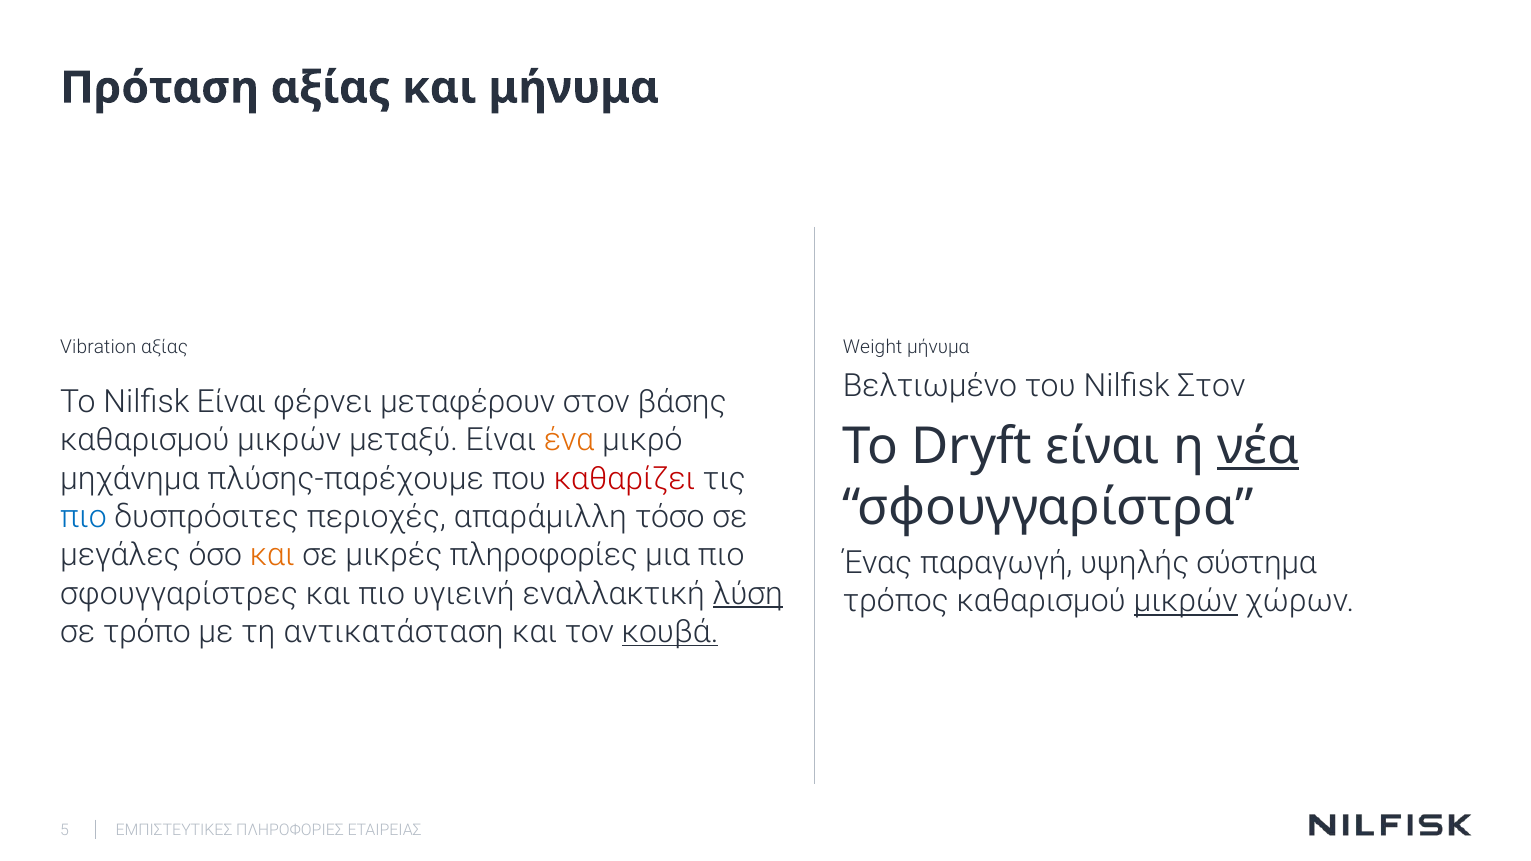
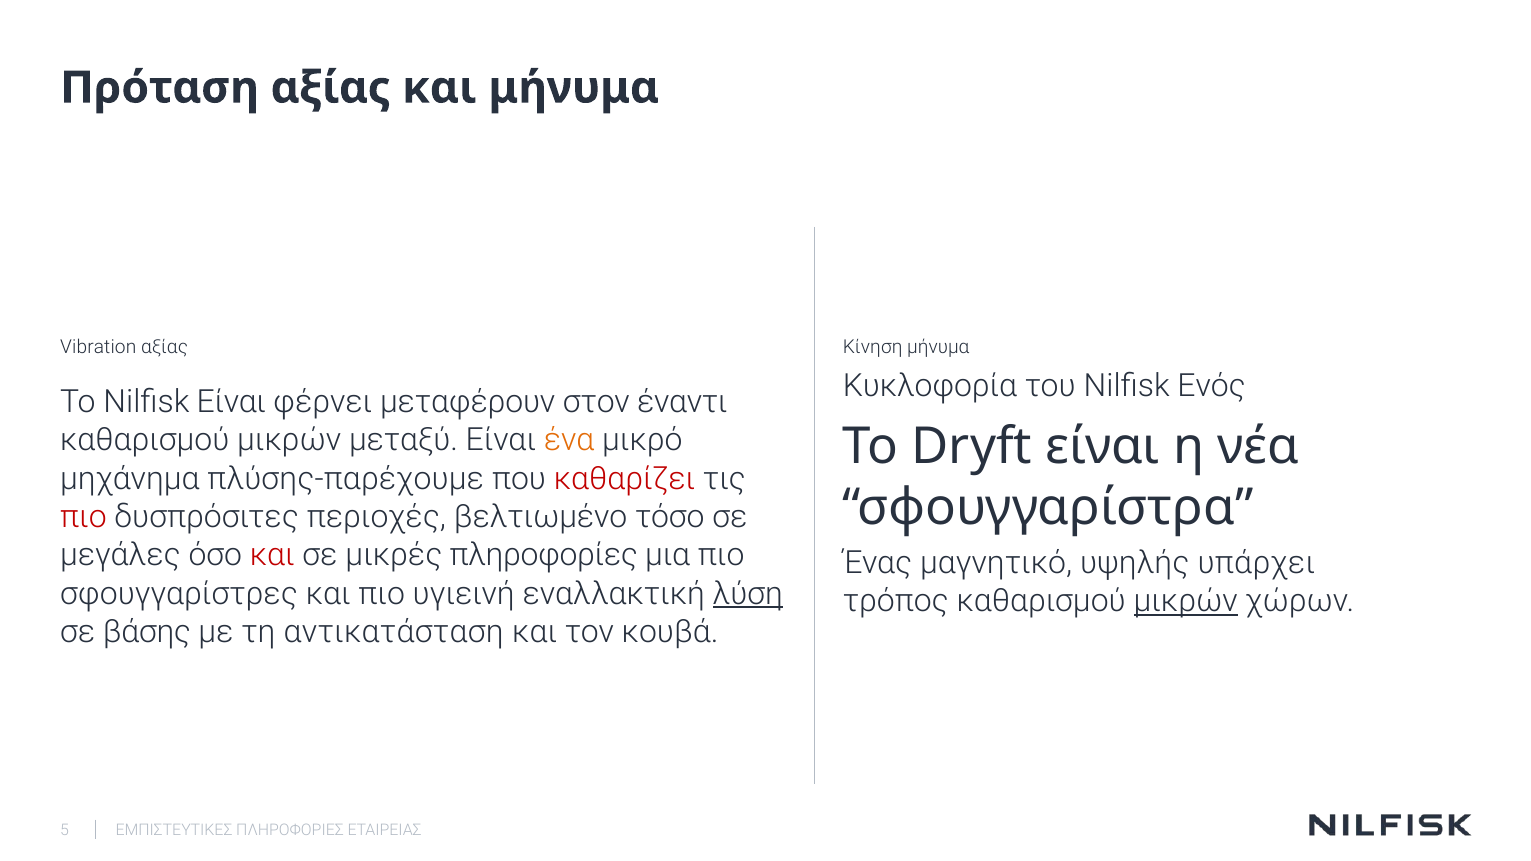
Weight: Weight -> Κίνηση (873, 348)
Βελτιωμένο: Βελτιωμένο -> Κυκλοφορία (930, 386)
Nilfisk Στον: Στον -> Ενός (1212, 386)
βάσης: βάσης -> έναντι (682, 402)
νέα underline: present -> none (1258, 447)
πιο colour: blue -> red (83, 517)
απαράμιλλη: απαράμιλλη -> βελτιωμένο (541, 517)
και colour: orange -> red (272, 555)
παραγωγή: παραγωγή -> μαγνητικό (996, 563)
σύστημα: σύστημα -> υπάρχει (1256, 563)
τρόπο: τρόπο -> βάσης (147, 632)
κουβά underline: present -> none (670, 632)
